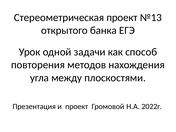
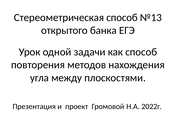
Стереометрическая проект: проект -> способ (122, 17)
